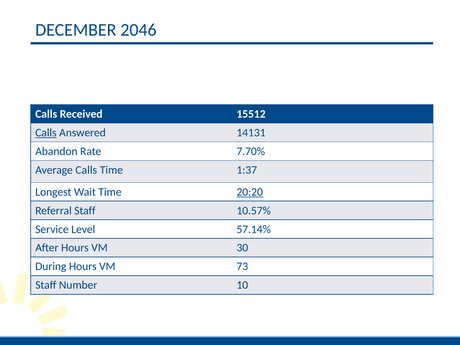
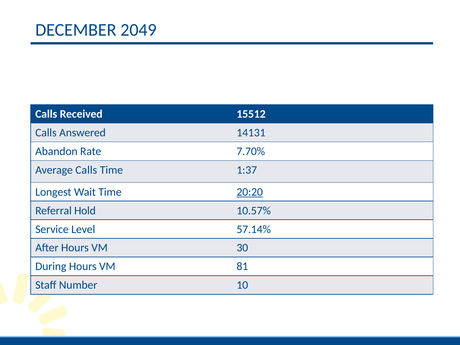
2046: 2046 -> 2049 (138, 30)
Calls underline: present -> none (46, 133)
Referral Staff: Staff -> Hold (85, 211)
73: 73 -> 81 (242, 267)
